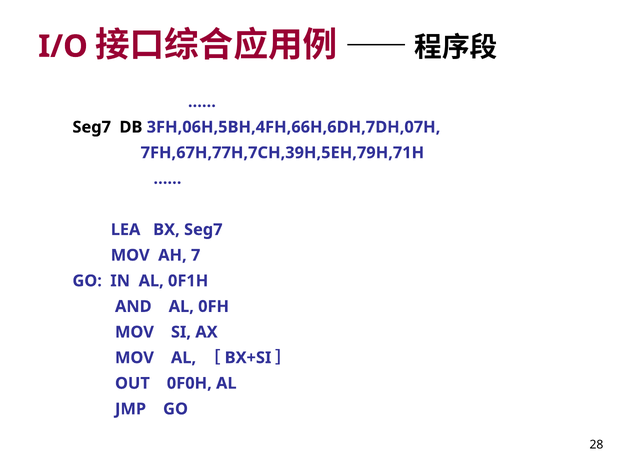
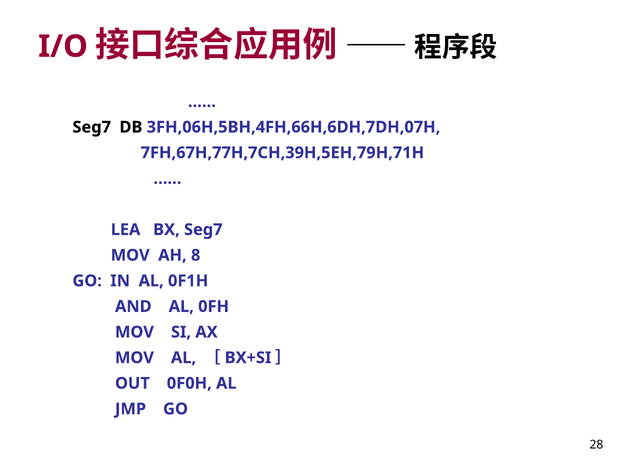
7: 7 -> 8 (196, 255)
